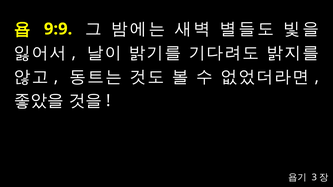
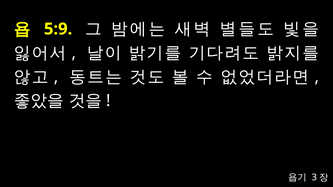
9:9: 9:9 -> 5:9 (58, 29)
